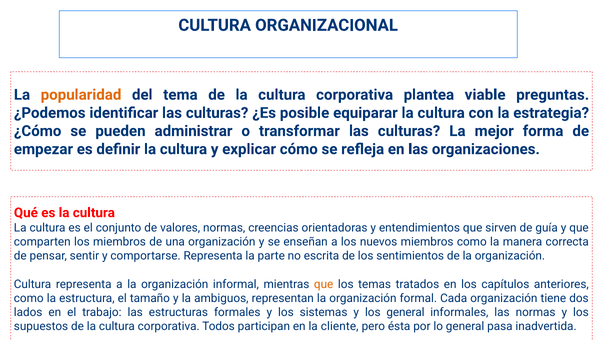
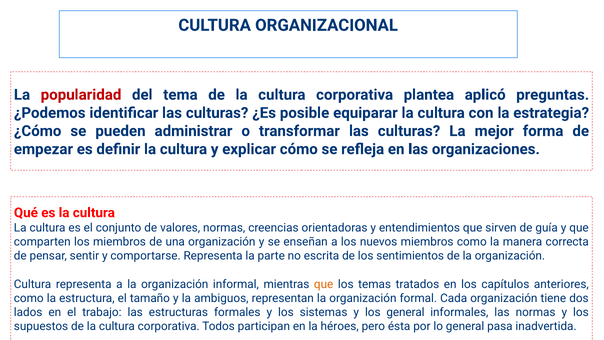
popularidad colour: orange -> red (81, 95)
viable: viable -> aplicó (485, 95)
cliente: cliente -> héroes (340, 326)
